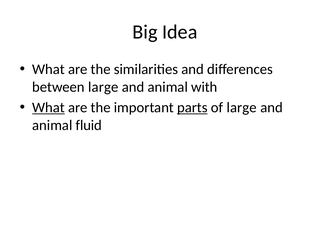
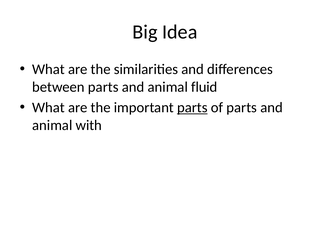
between large: large -> parts (103, 87)
with: with -> fluid (204, 87)
What underline: present -> none (48, 107)
of large: large -> parts (242, 107)
fluid: fluid -> with (89, 125)
